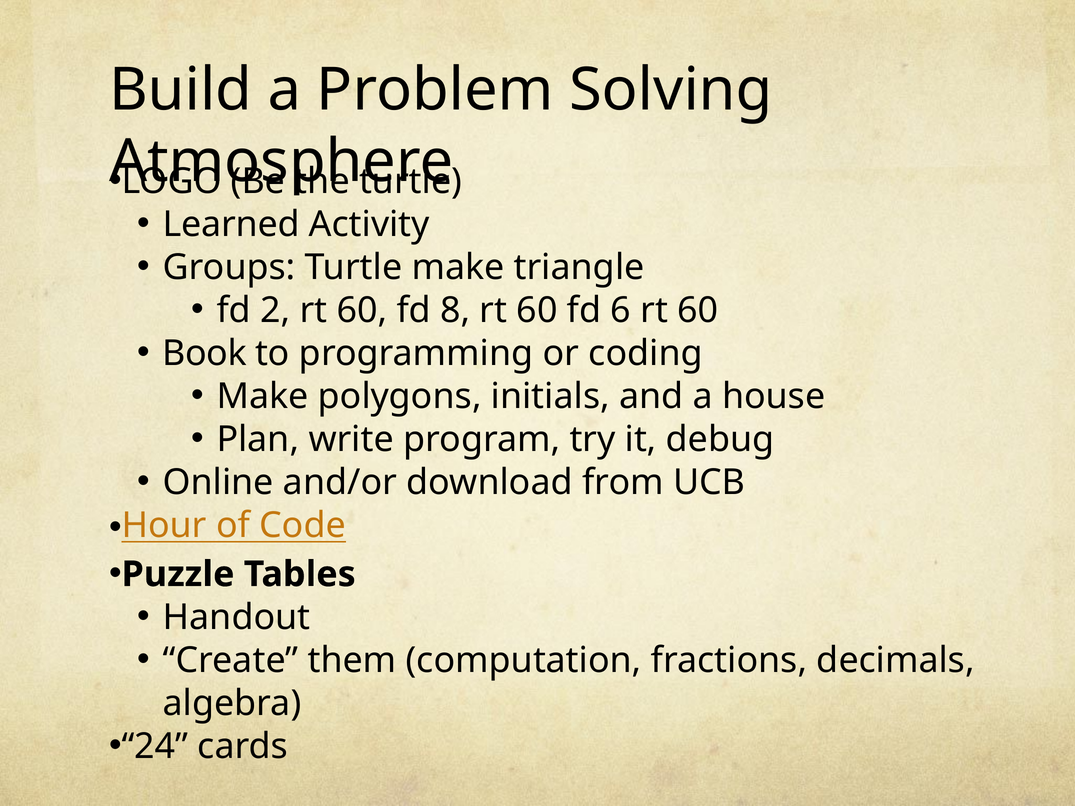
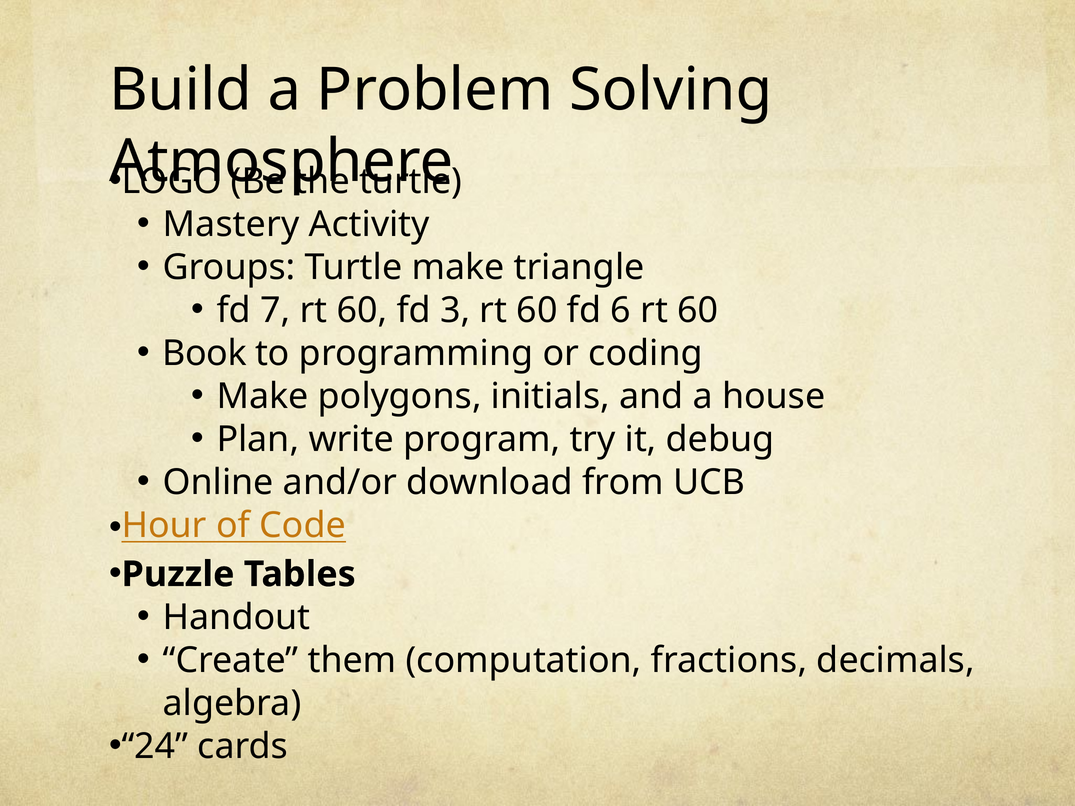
Learned: Learned -> Mastery (231, 225)
2: 2 -> 7 (275, 311)
8: 8 -> 3 (455, 311)
